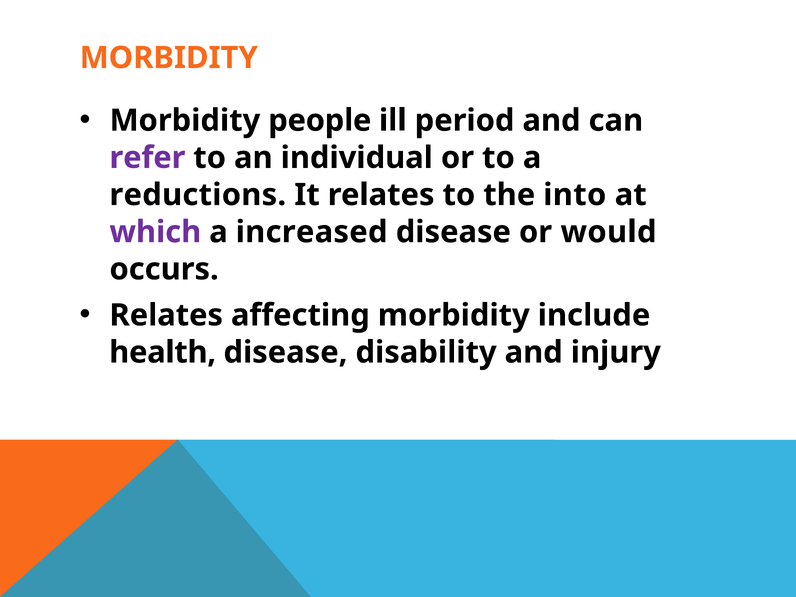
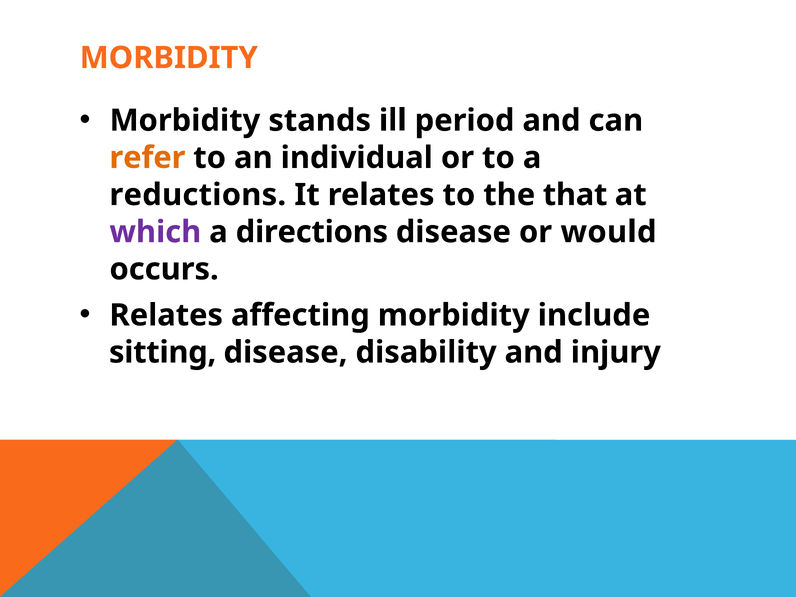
people: people -> stands (320, 121)
refer colour: purple -> orange (147, 158)
into: into -> that (575, 195)
increased: increased -> directions (312, 232)
health: health -> sitting (163, 352)
